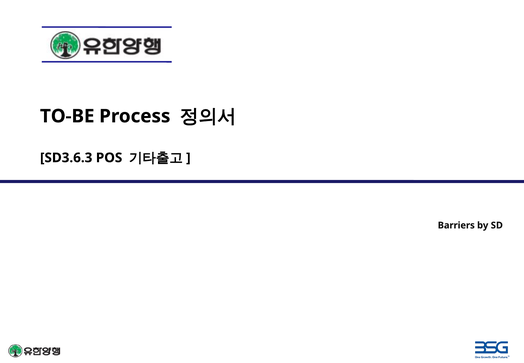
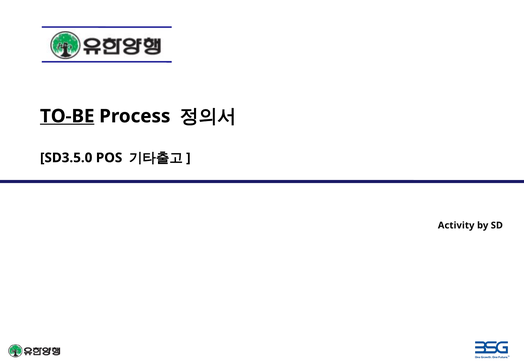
TO-BE underline: none -> present (67, 116)
SD3.6.3: SD3.6.3 -> SD3.5.0 (66, 158)
Barriers: Barriers -> Activity (456, 225)
